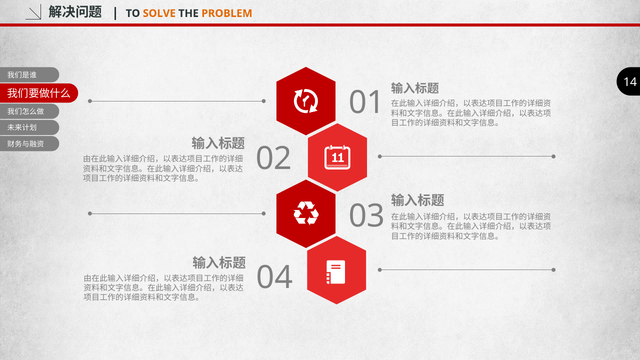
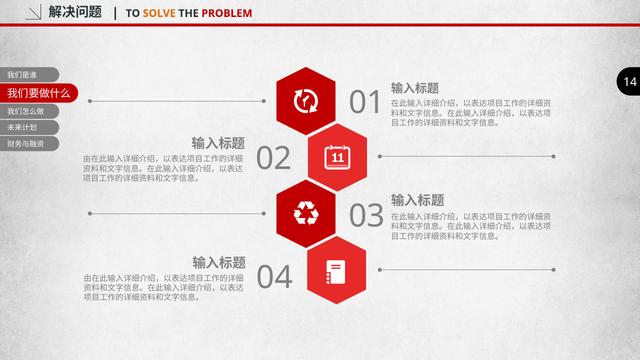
PROBLEM colour: orange -> red (227, 13)
